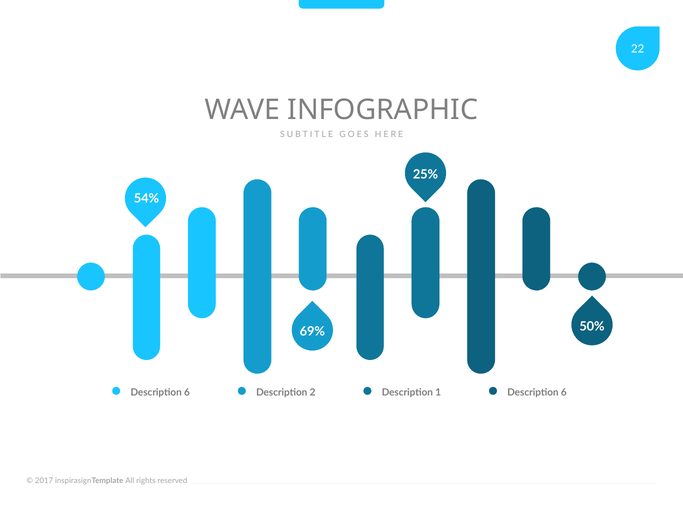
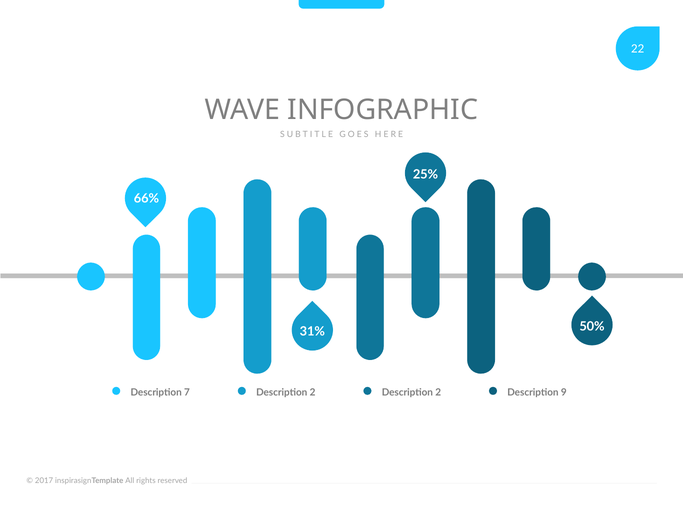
54%: 54% -> 66% (146, 199)
69%: 69% -> 31% (312, 332)
6: 6 -> 7 (187, 392)
2 Description 1: 1 -> 2 (438, 392)
6: 6 -> 9 (564, 392)
